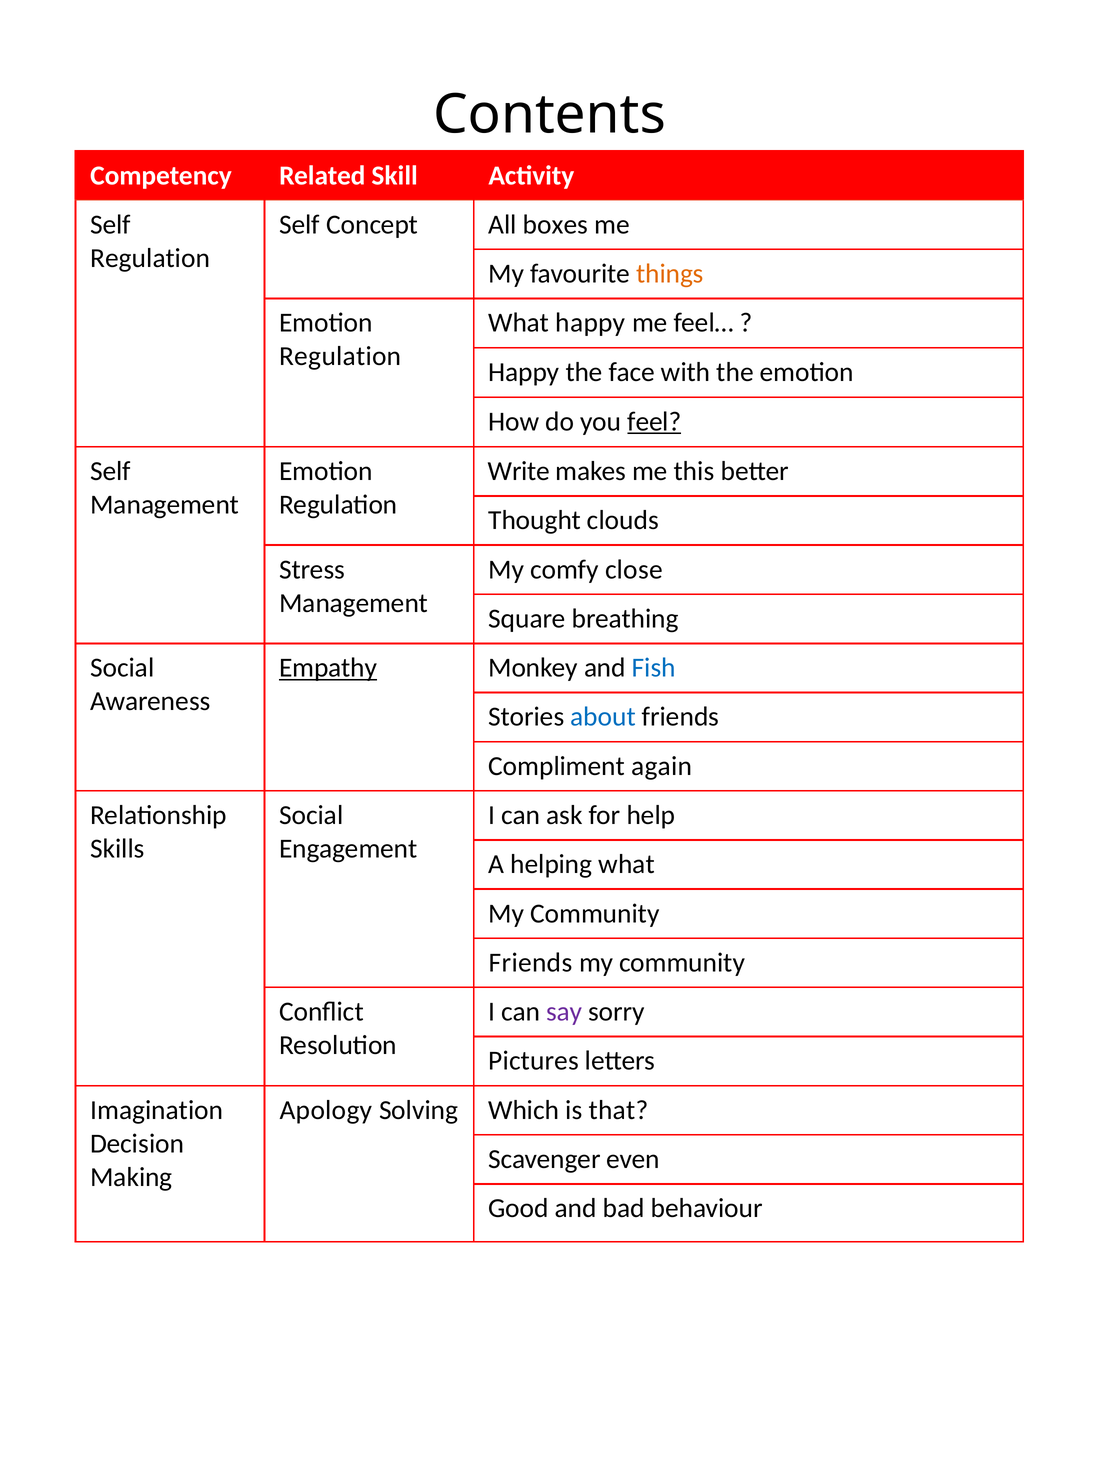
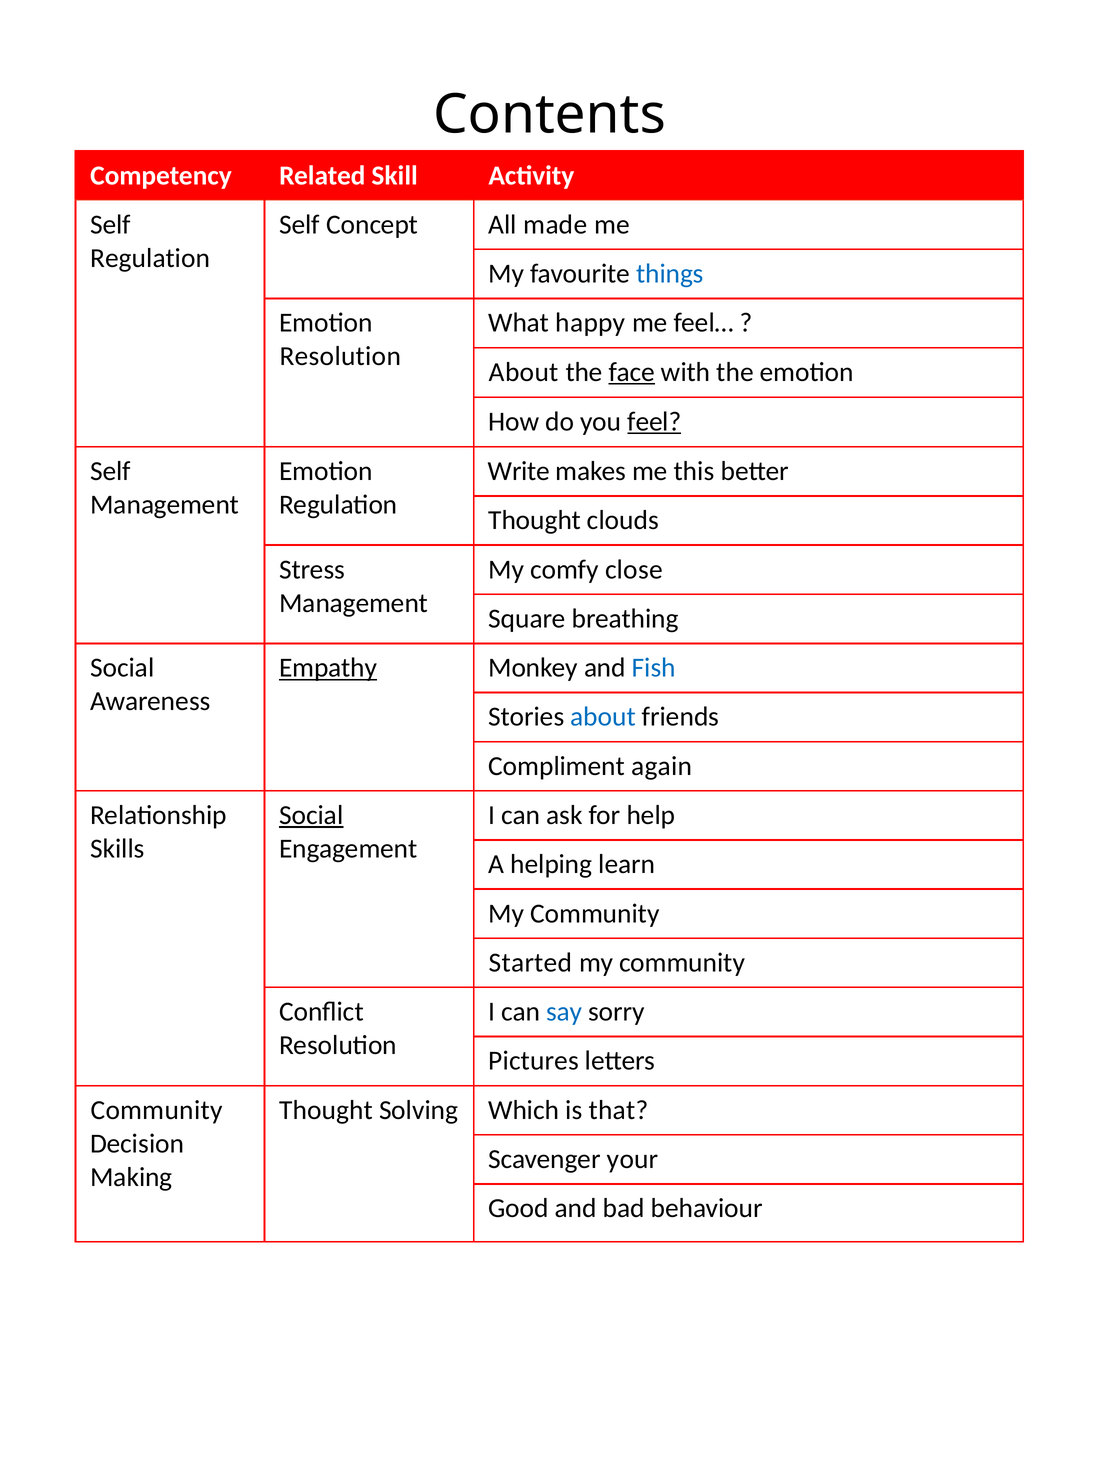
boxes: boxes -> made (555, 225)
things colour: orange -> blue (670, 274)
Regulation: Regulation -> Resolution (340, 356)
Happy: Happy -> About (524, 372)
face underline: none -> present (632, 372)
Social underline: none -> present (311, 815)
helping what: what -> learn (627, 865)
Friends: Friends -> Started (531, 963)
say colour: purple -> blue (564, 1012)
Imagination: Imagination -> Community (157, 1110)
Apology: Apology -> Thought (326, 1110)
even: even -> your (633, 1159)
